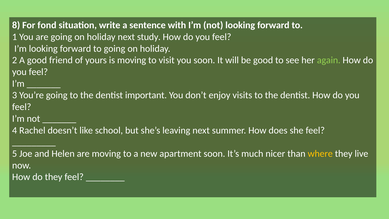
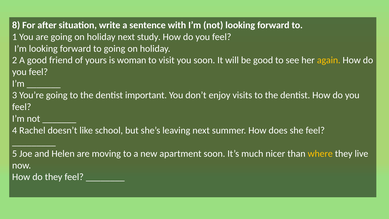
fond: fond -> after (47, 25)
is moving: moving -> woman (132, 60)
again colour: light green -> yellow (329, 60)
